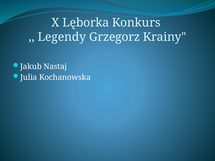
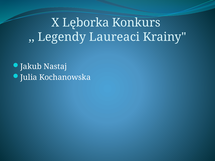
Grzegorz: Grzegorz -> Laureaci (114, 37)
